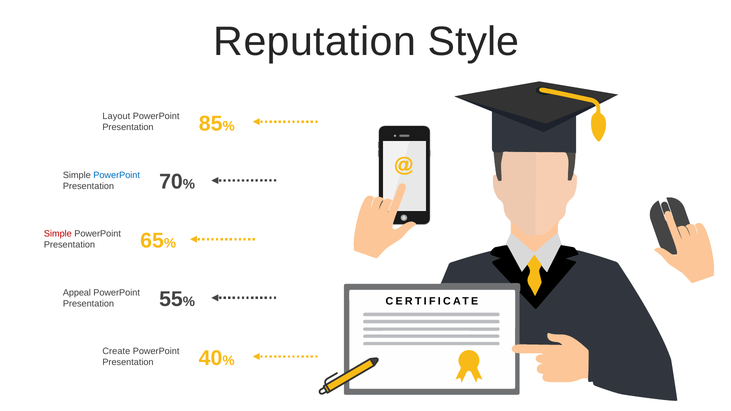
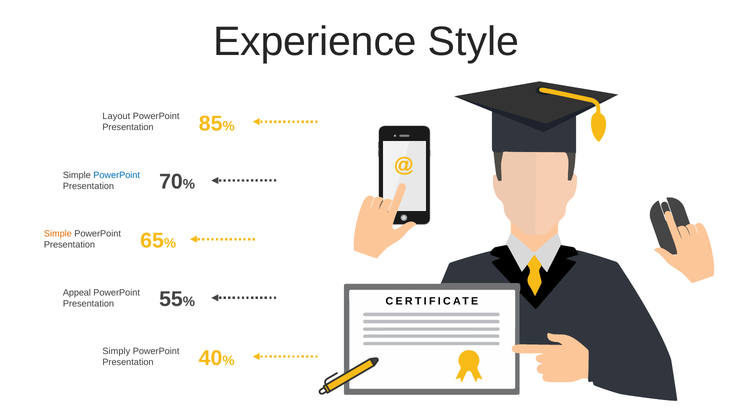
Reputation: Reputation -> Experience (315, 42)
Simple colour: red -> orange (58, 234)
Create: Create -> Simply (116, 351)
